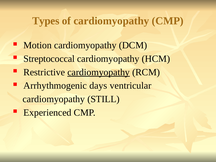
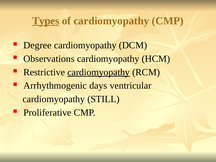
Types underline: none -> present (46, 21)
Motion: Motion -> Degree (38, 45)
Streptococcal: Streptococcal -> Observations (49, 59)
Experienced: Experienced -> Proliferative (47, 113)
